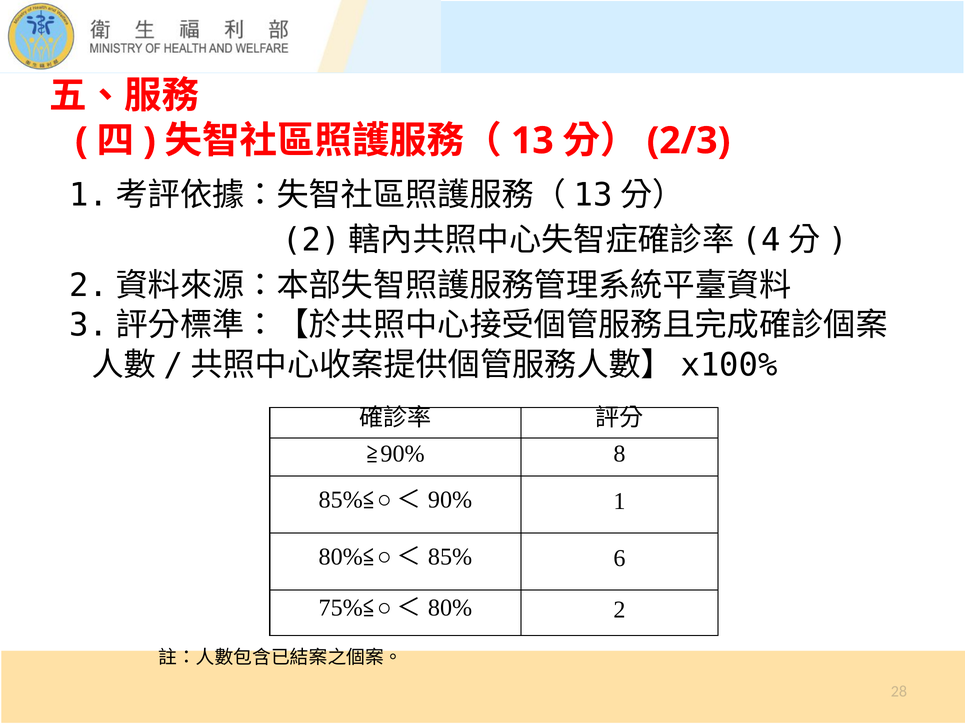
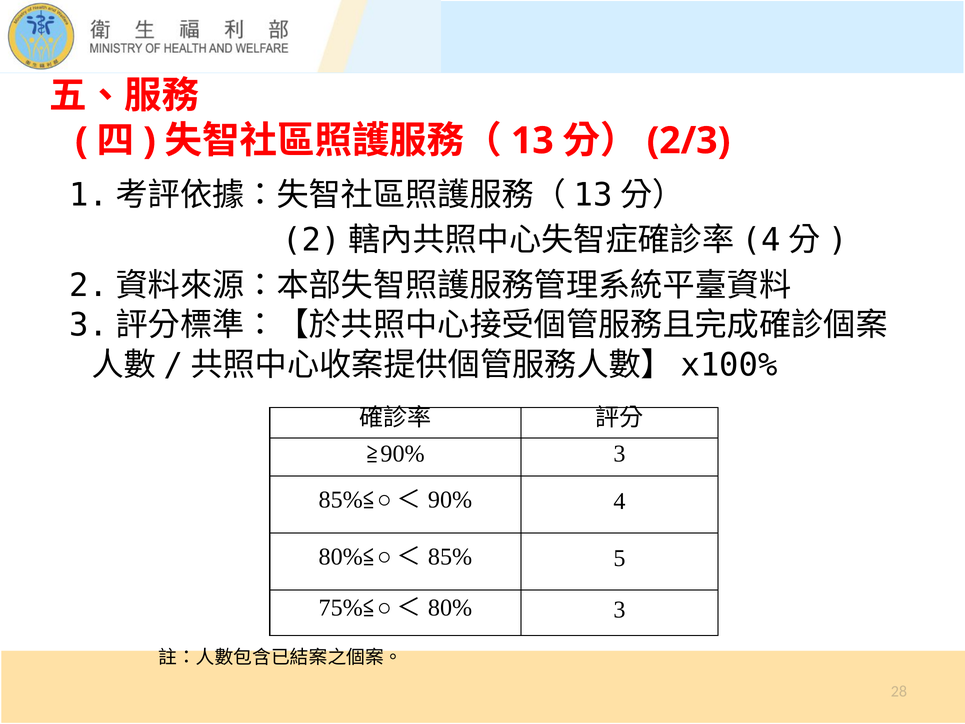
≧90% 8: 8 -> 3 (619, 454)
1: 1 -> 4 (619, 501)
6: 6 -> 5 (619, 558)
2: 2 -> 3 (619, 609)
